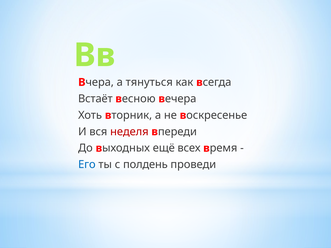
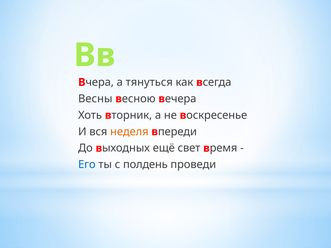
Встаёт: Встаёт -> Весны (95, 99)
неделя colour: red -> orange (129, 132)
всех: всех -> свет (189, 148)
